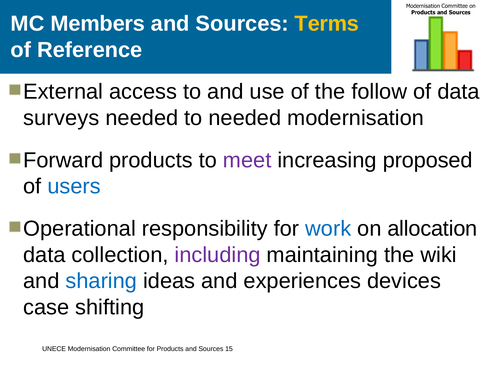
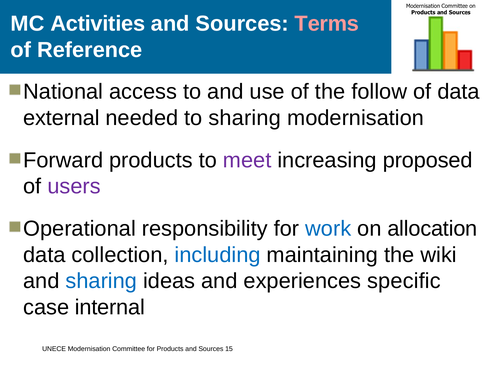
Members: Members -> Activities (98, 24)
Terms colour: yellow -> pink (327, 24)
External: External -> National (63, 92)
surveys: surveys -> external (61, 118)
to needed: needed -> sharing (245, 118)
users colour: blue -> purple (74, 187)
including colour: purple -> blue (218, 255)
devices: devices -> specific (404, 281)
shifting: shifting -> internal (110, 308)
